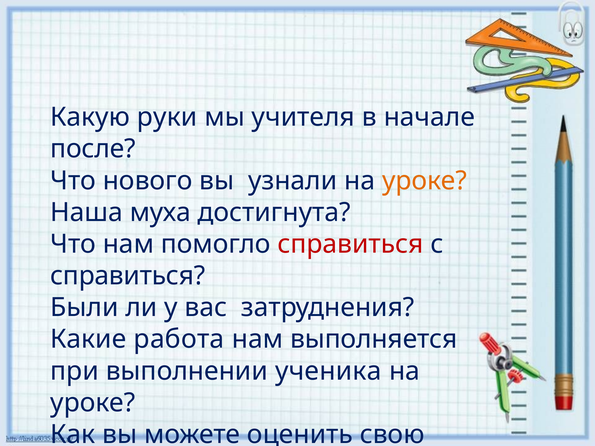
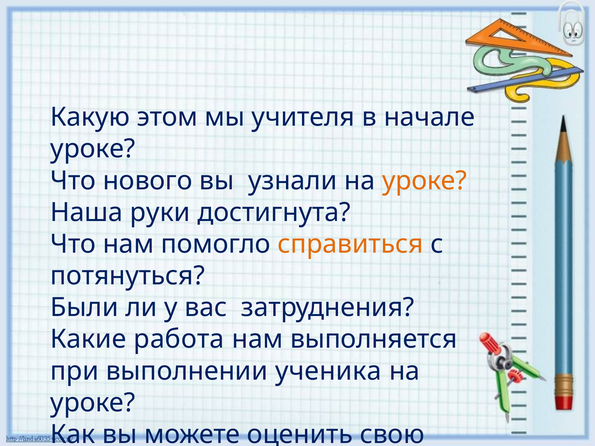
руки: руки -> этом (167, 117)
после: после -> уроке (93, 149)
муха: муха -> руки (160, 212)
справиться colour: red -> orange (351, 244)
справиться: справиться -> потянуться (128, 276)
